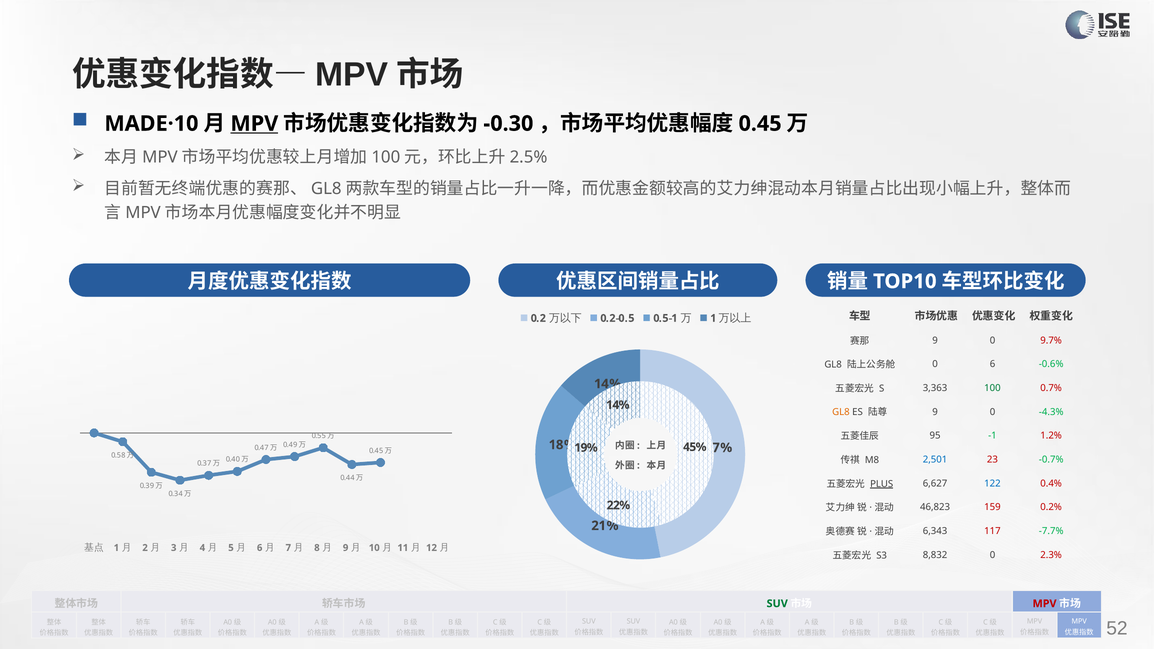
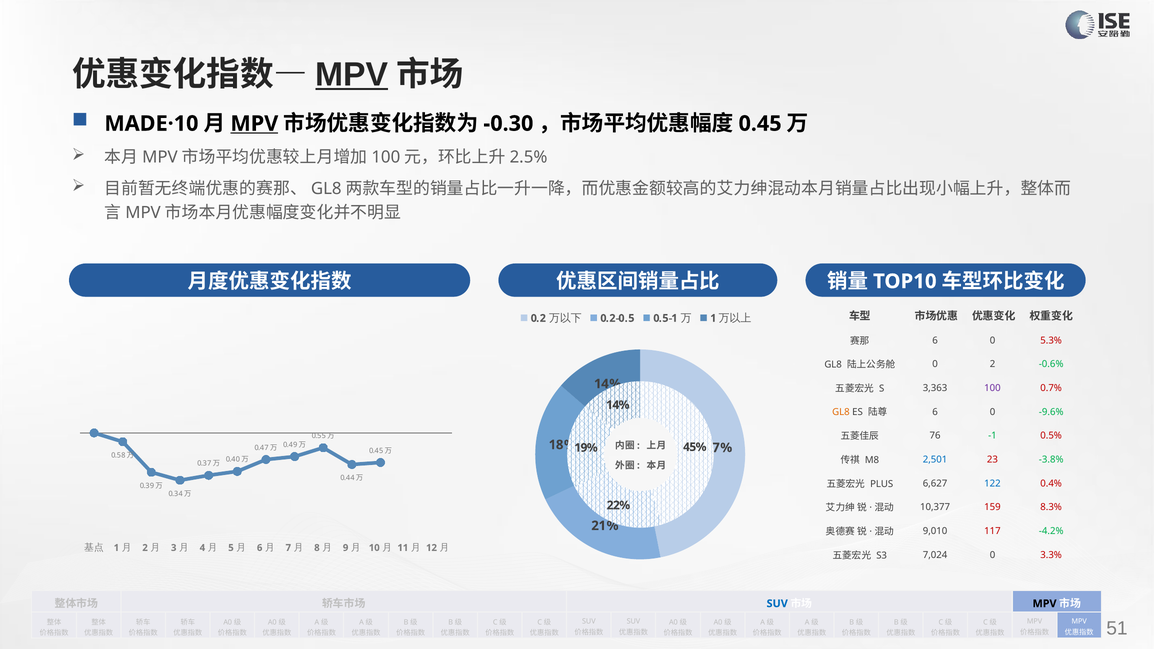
MPV underline: none -> present (352, 75)
9: 9 -> 6 (935, 340)
9.7%: 9.7% -> 5.3% (1051, 340)
0 6: 6 -> 2 (993, 364)
100 colour: green -> purple (992, 388)
9: 9 -> 6 (935, 412)
-4.3%: -4.3% -> -9.6% (1051, 412)
95: 95 -> 76 (935, 436)
1.2%: 1.2% -> 0.5% (1051, 436)
-0.7%: -0.7% -> -3.8% (1051, 460)
PLUS underline: present -> none (882, 484)
46,823: 46,823 -> 10,377 (935, 507)
0.2%: 0.2% -> 8.3% (1051, 507)
6,343: 6,343 -> 9,010 (935, 531)
-7.7%: -7.7% -> -4.2% (1051, 531)
8,832: 8,832 -> 7,024 (935, 555)
2.3%: 2.3% -> 3.3% (1051, 555)
SUV colour: green -> blue (777, 604)
MPV colour: red -> black (1045, 604)
52: 52 -> 51 (1117, 629)
